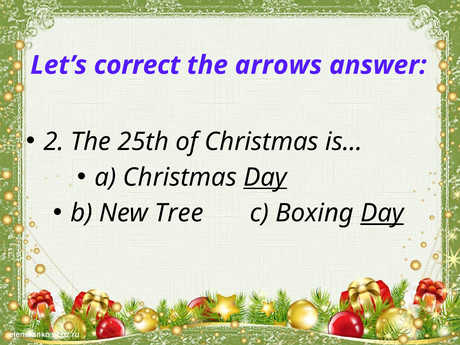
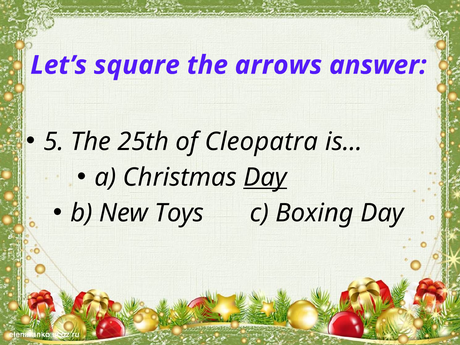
correct: correct -> square (137, 65)
2: 2 -> 5 (54, 142)
of Christmas: Christmas -> Cleopatra (261, 142)
Tree: Tree -> Toys (179, 213)
Day underline: present -> none (382, 213)
